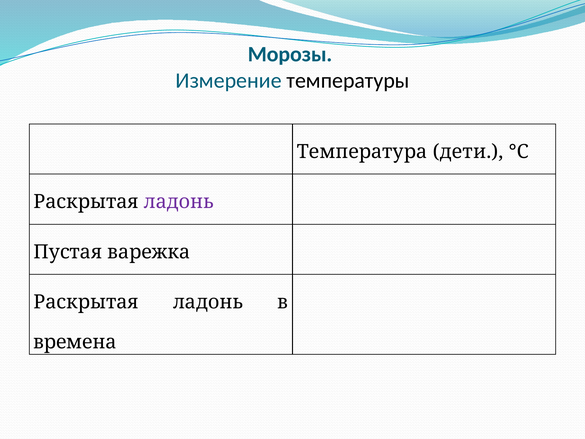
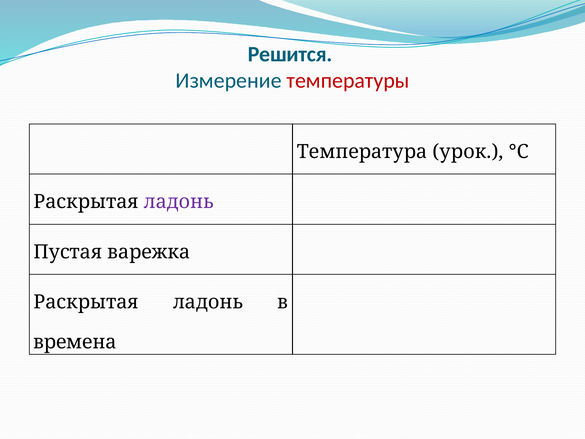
Морозы: Морозы -> Решится (290, 54)
температуры colour: black -> red (348, 80)
дети: дети -> урок (468, 152)
